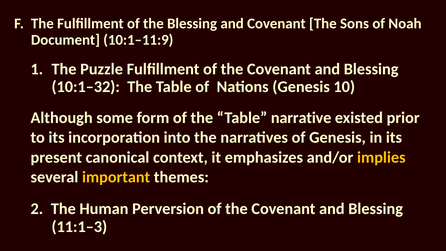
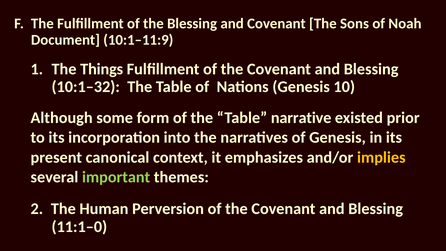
Puzzle: Puzzle -> Things (102, 69)
important colour: yellow -> light green (116, 177)
11:1–3: 11:1–3 -> 11:1–0 (79, 227)
